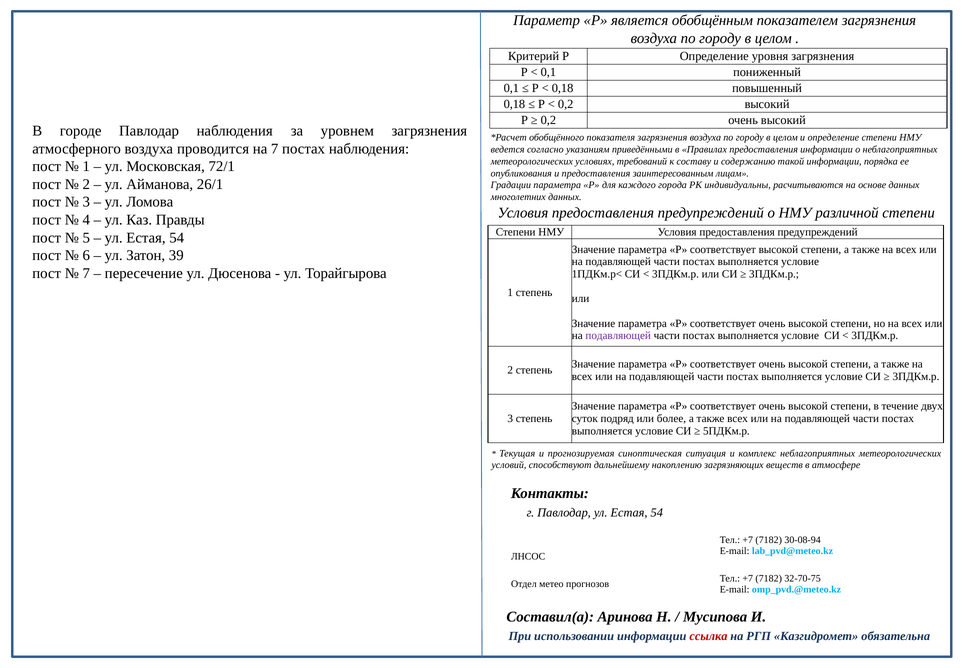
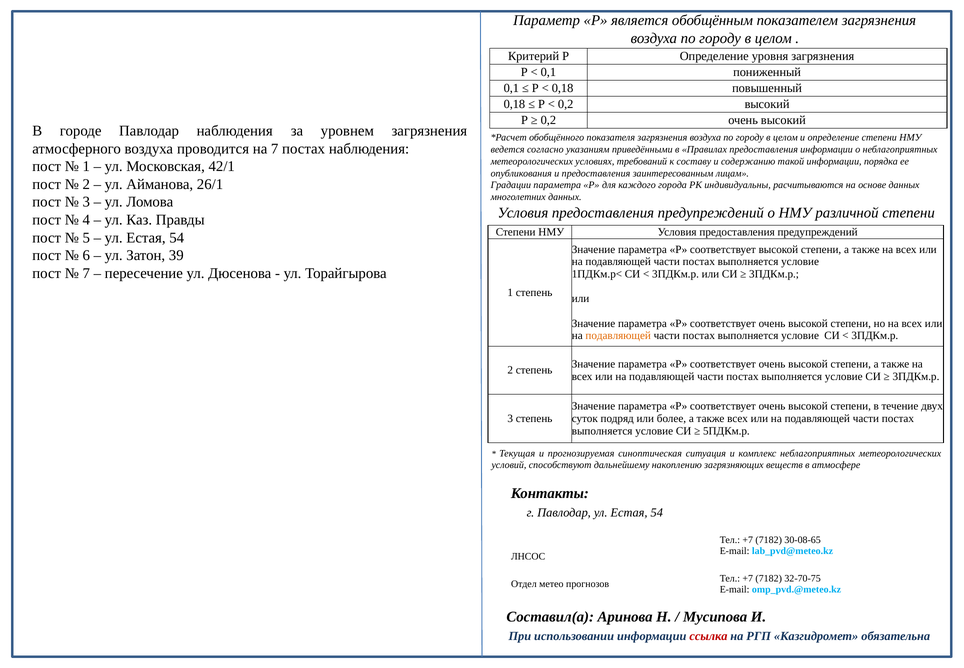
72/1: 72/1 -> 42/1 (222, 166)
подавляющей colour: purple -> orange (618, 335)
30-08-94: 30-08-94 -> 30-08-65 (803, 540)
